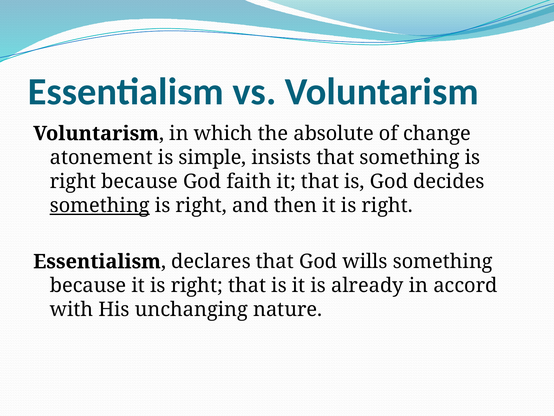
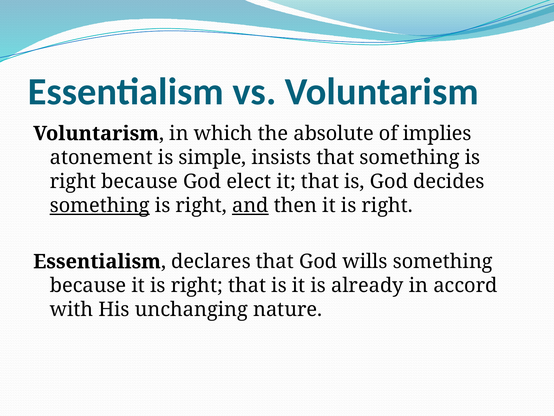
change: change -> implies (437, 133)
faith: faith -> elect (249, 181)
and underline: none -> present (250, 205)
